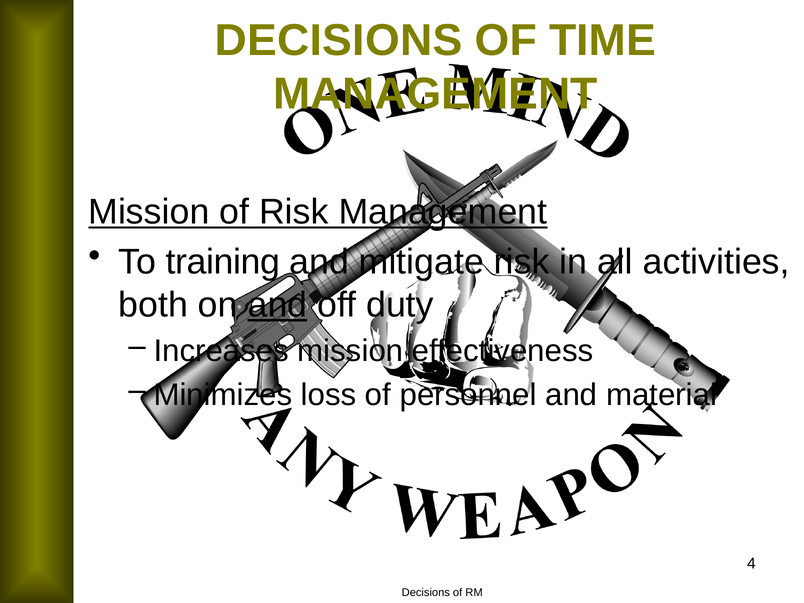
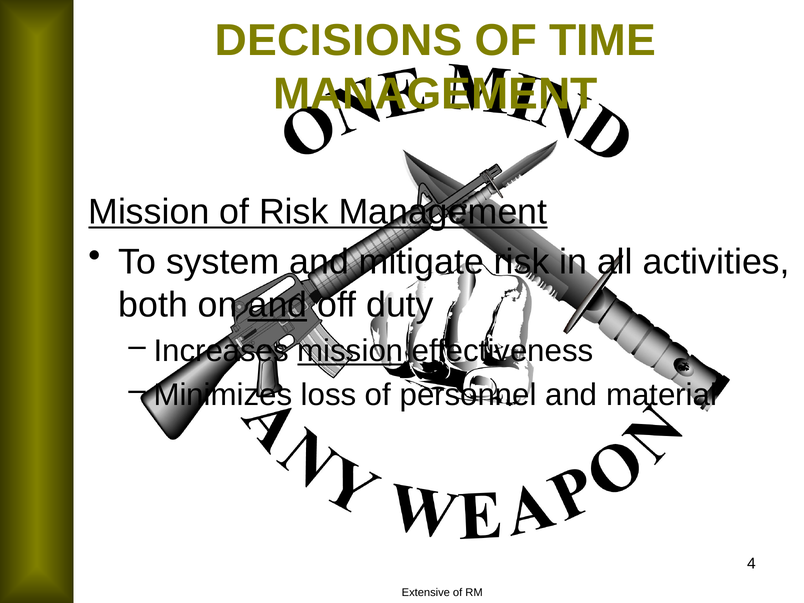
training: training -> system (223, 262)
mission underline: none -> present (350, 351)
Decisions: Decisions -> Extensive (426, 593)
